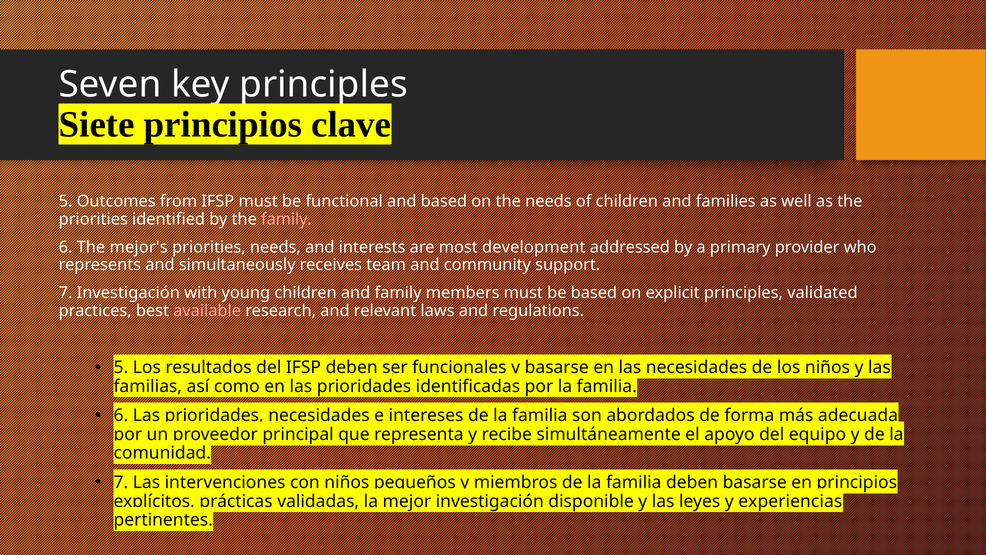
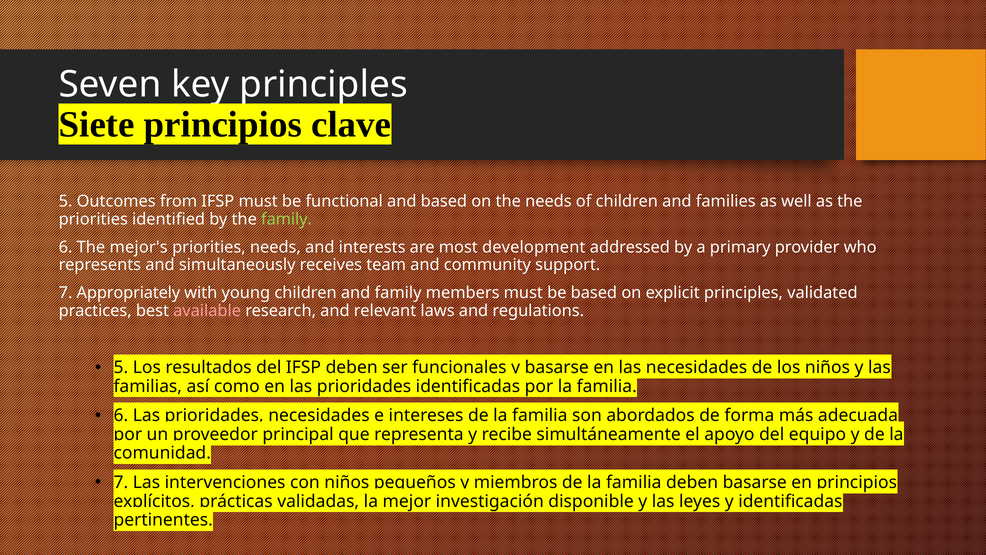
family colour: pink -> light green (286, 219)
7 Investigación: Investigación -> Appropriately (128, 293)
y experiencias: experiencias -> identificadas (790, 501)
